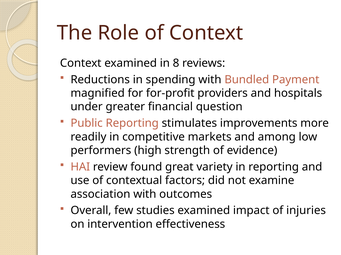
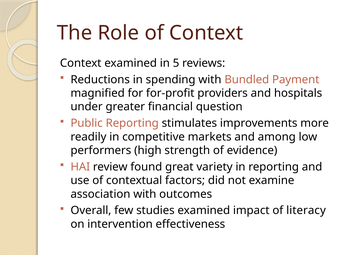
8: 8 -> 5 (176, 63)
injuries: injuries -> literacy (306, 211)
